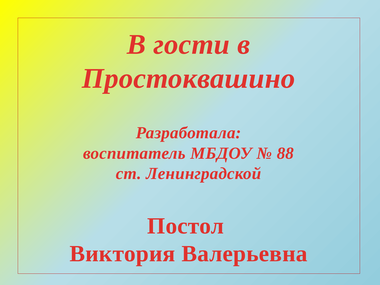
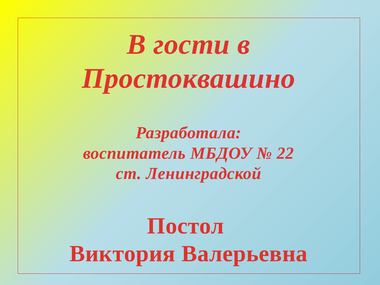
88: 88 -> 22 (285, 153)
